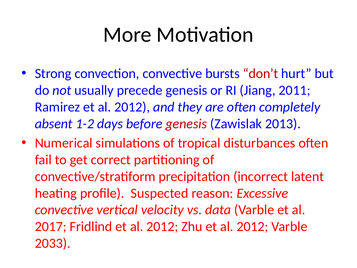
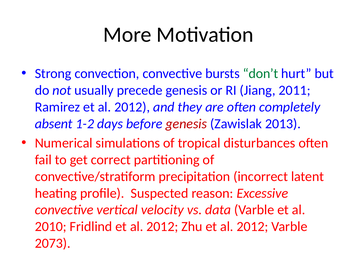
don’t colour: red -> green (261, 74)
2017: 2017 -> 2010 (51, 226)
2033: 2033 -> 2073 (53, 243)
